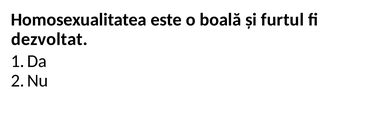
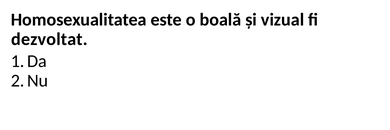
furtul: furtul -> vizual (283, 20)
